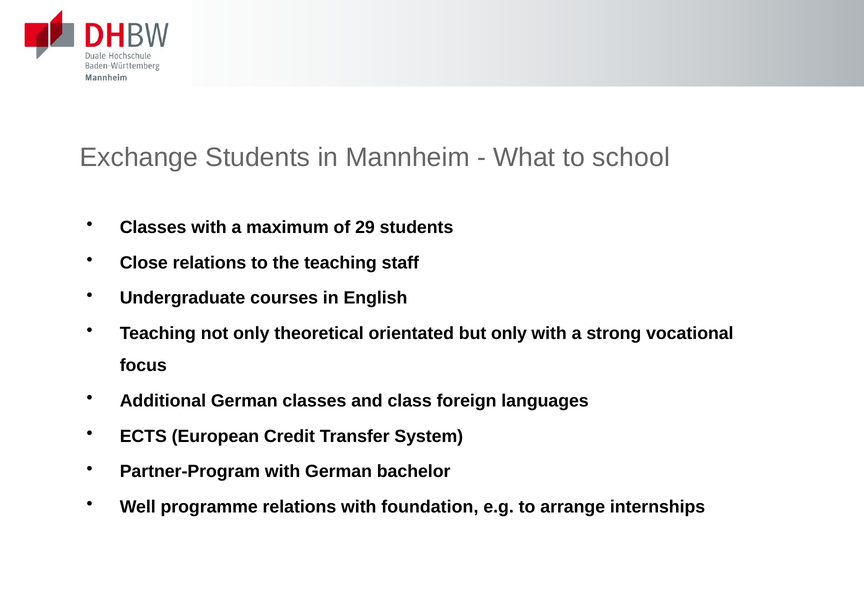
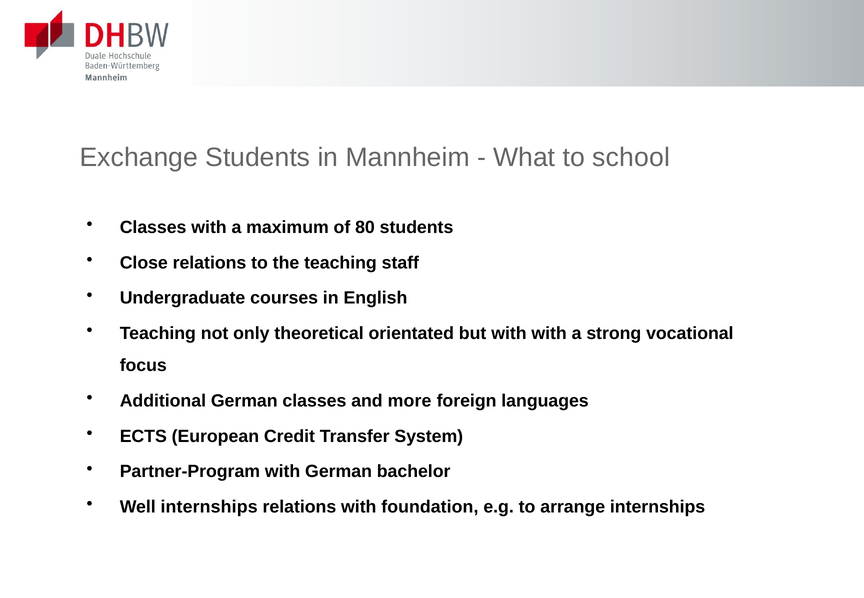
29: 29 -> 80 (365, 227)
but only: only -> with (509, 334)
class: class -> more (410, 401)
Well programme: programme -> internships (209, 507)
